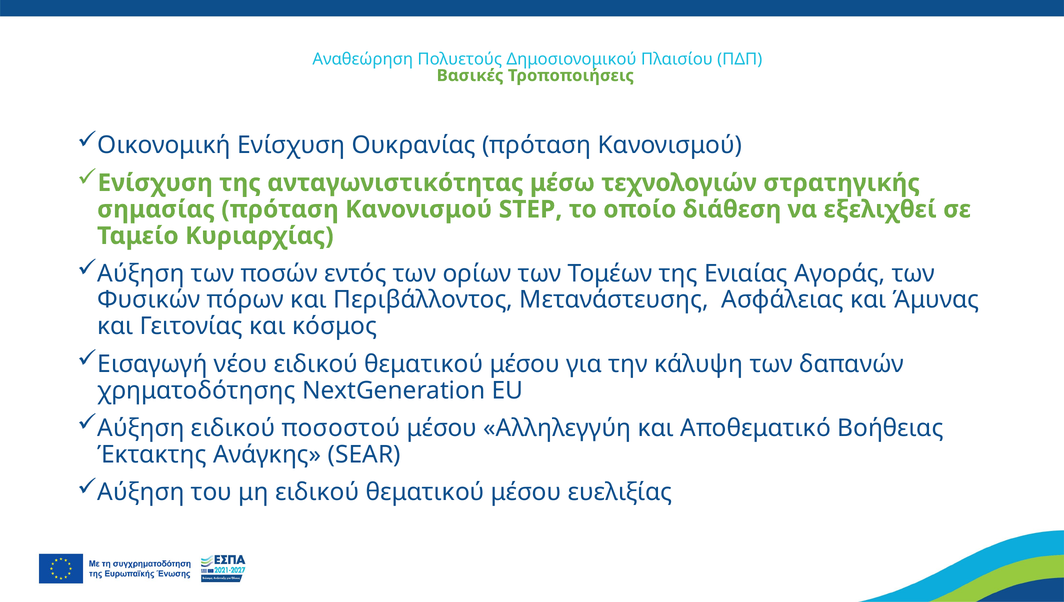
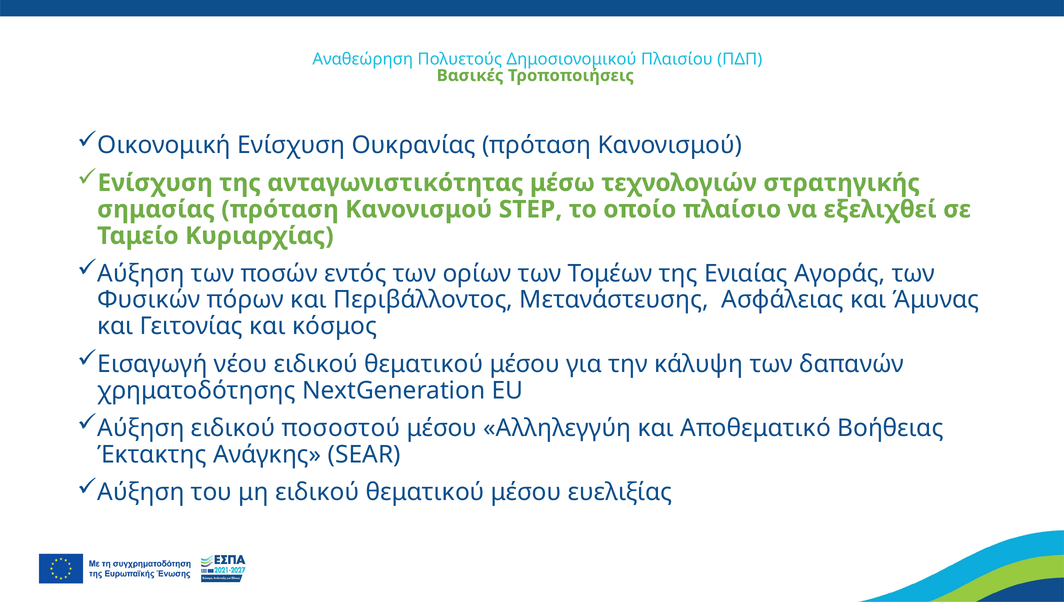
διάθεση: διάθεση -> πλαίσιο (732, 209)
